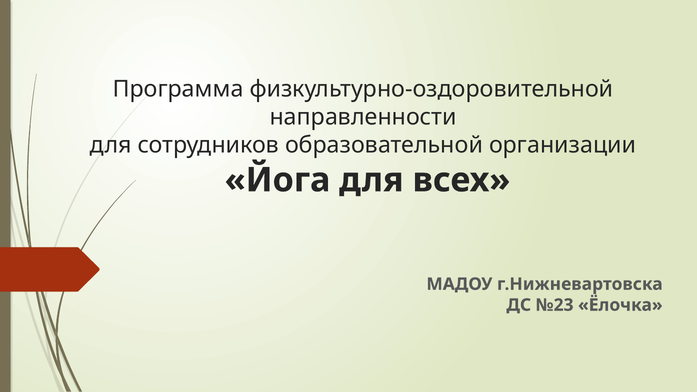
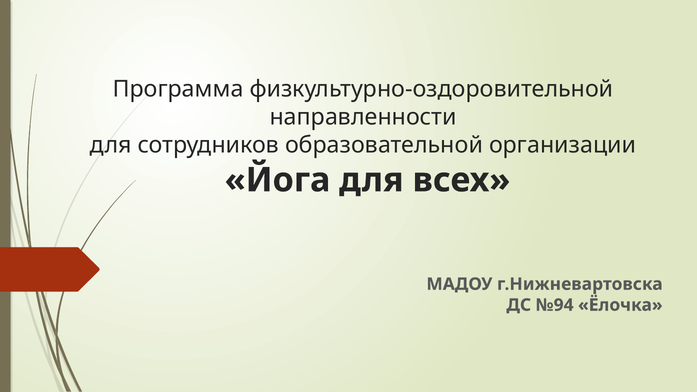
№23: №23 -> №94 (555, 305)
